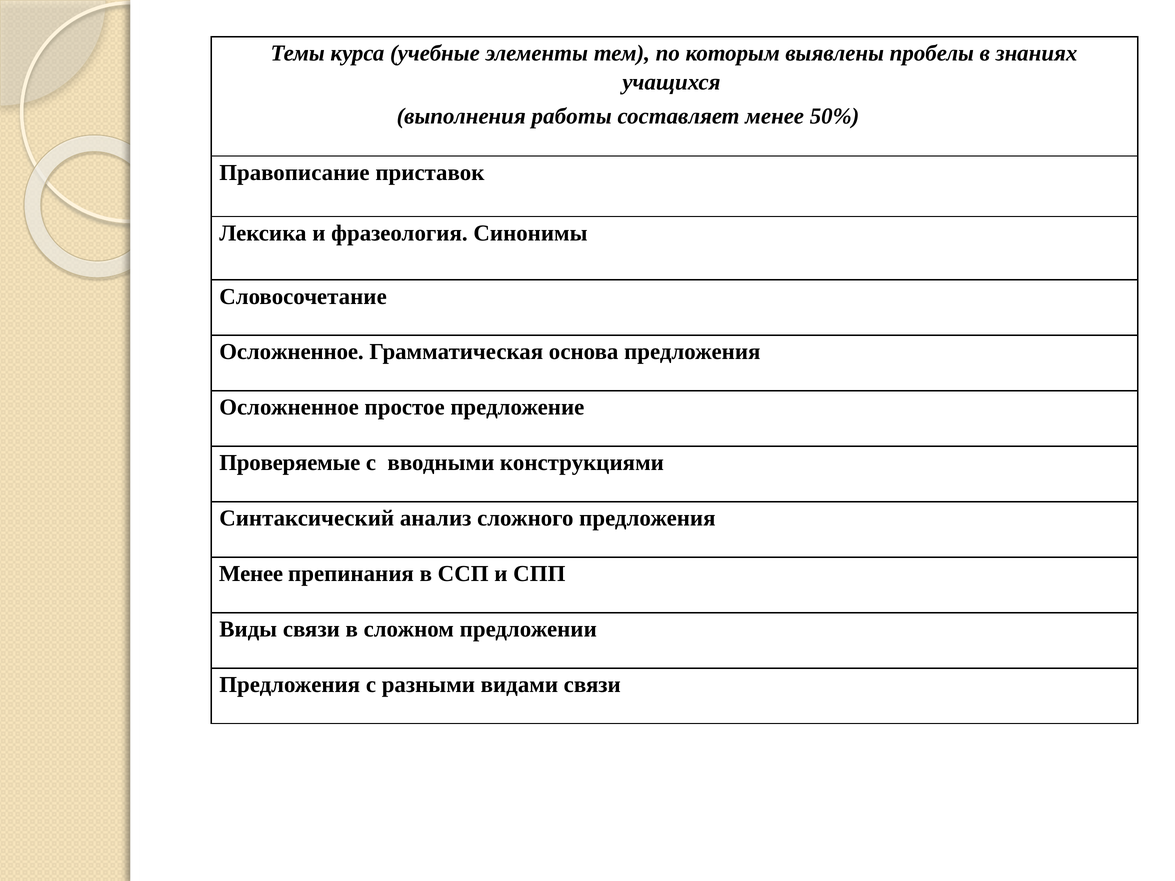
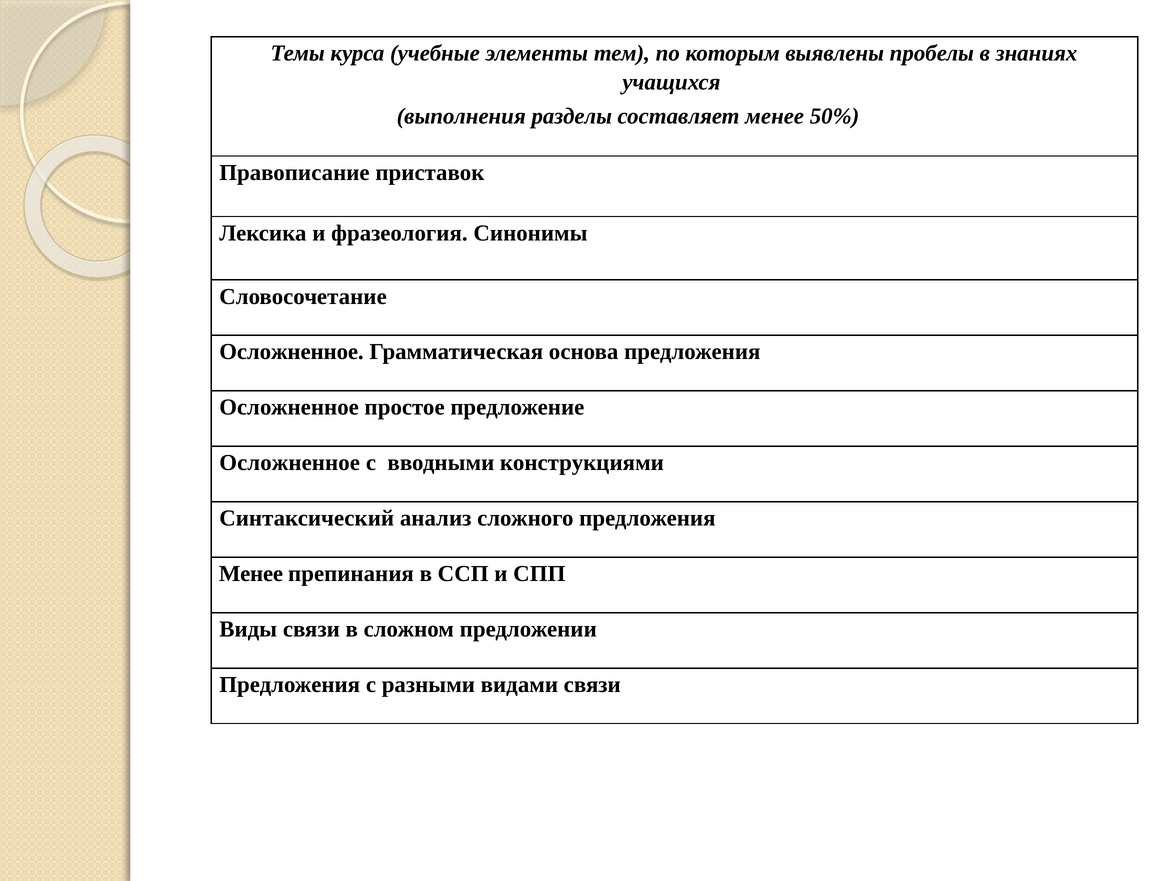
работы: работы -> разделы (572, 116)
Проверяемые: Проверяемые -> Осложненное (290, 463)
